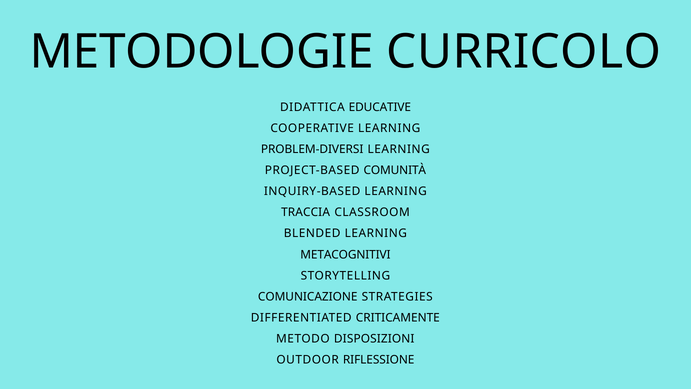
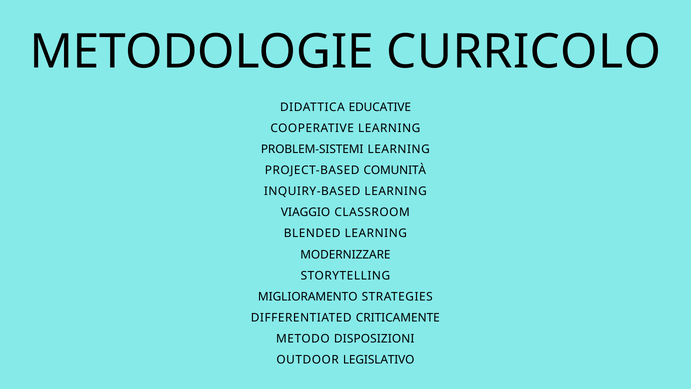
PROBLEM-DIVERSI: PROBLEM-DIVERSI -> PROBLEM-SISTEMI (312, 149)
TRACCIA: TRACCIA -> VIAGGIO (306, 212)
METACOGNITIVI: METACOGNITIVI -> MODERNIZZARE (345, 254)
COMUNICAZIONE: COMUNICAZIONE -> MIGLIORAMENTO (308, 296)
RIFLESSIONE: RIFLESSIONE -> LEGISLATIVO (379, 359)
